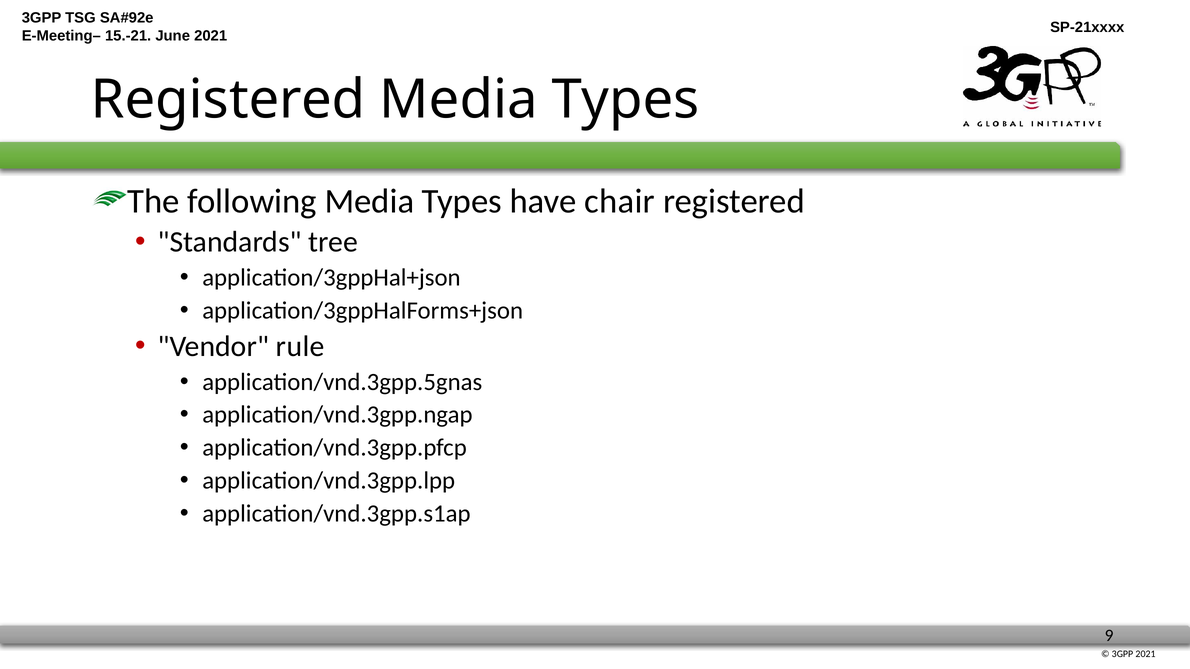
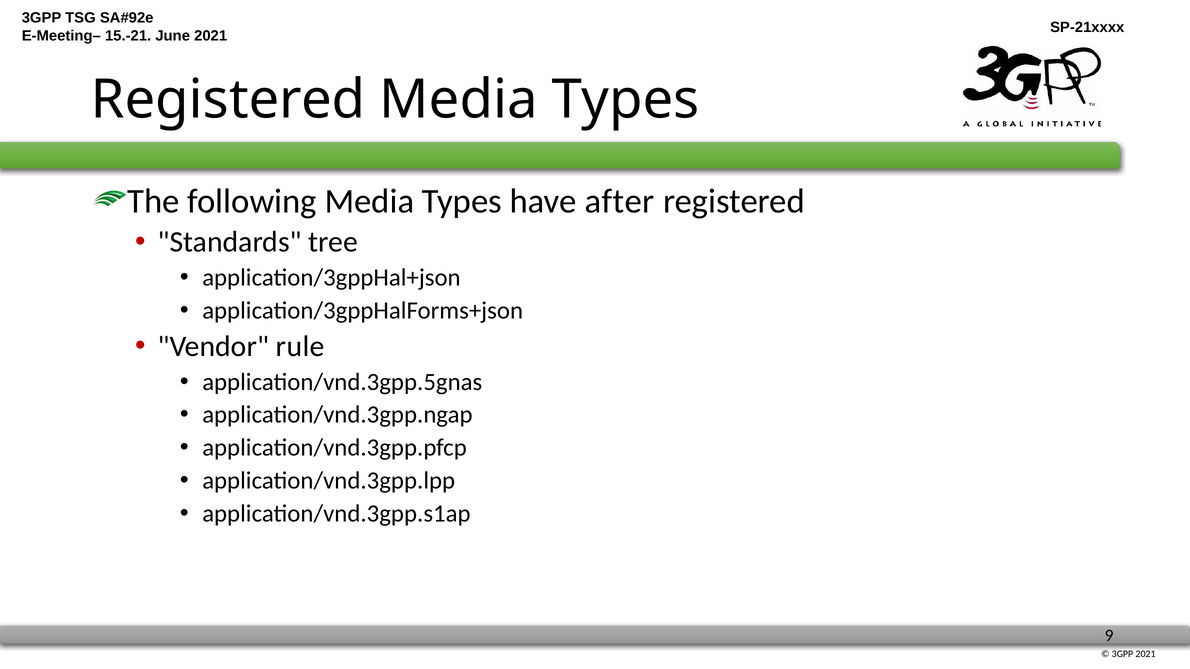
chair: chair -> after (620, 201)
